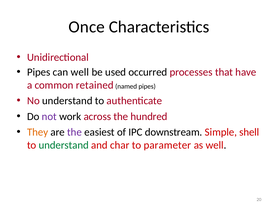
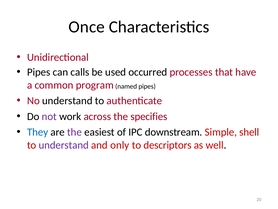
can well: well -> calls (80, 72)
retained: retained -> program (95, 85)
hundred: hundred -> specifies (149, 116)
They colour: orange -> blue (38, 132)
understand colour: green -> purple (64, 145)
char: char -> only (120, 145)
parameter: parameter -> descriptors (168, 145)
